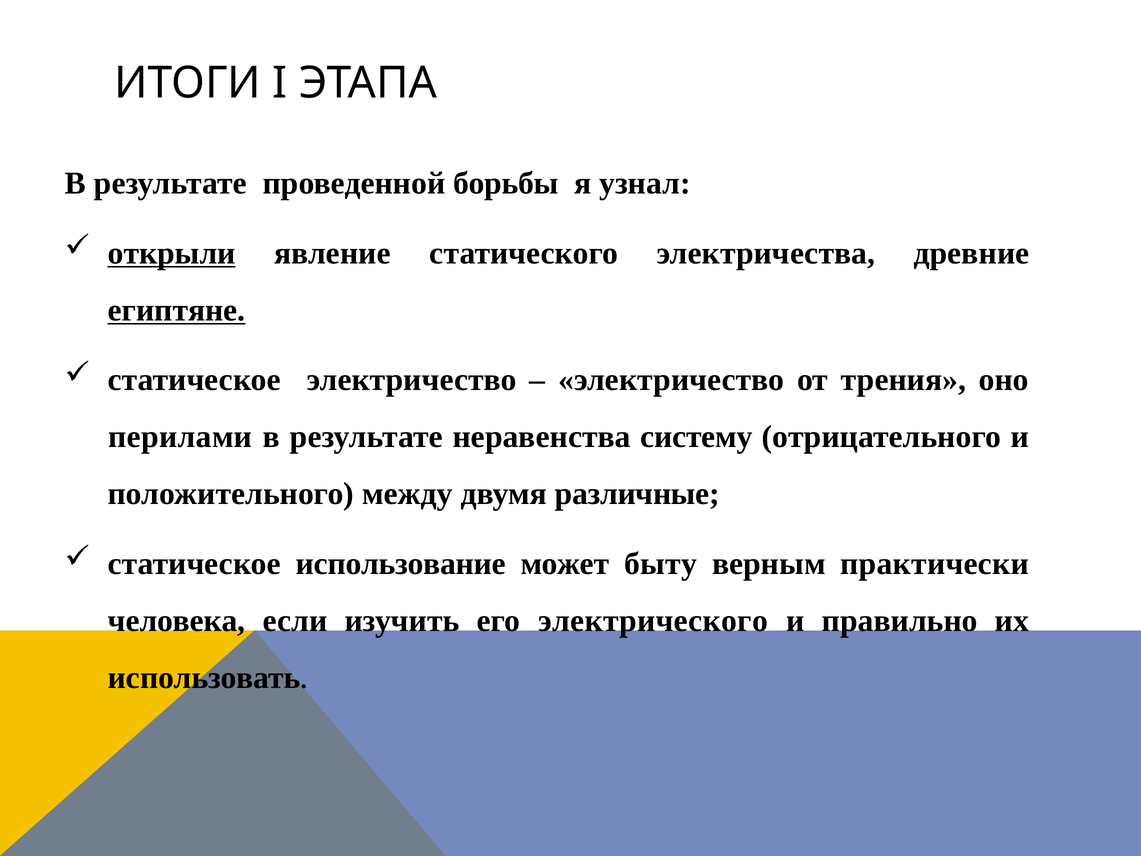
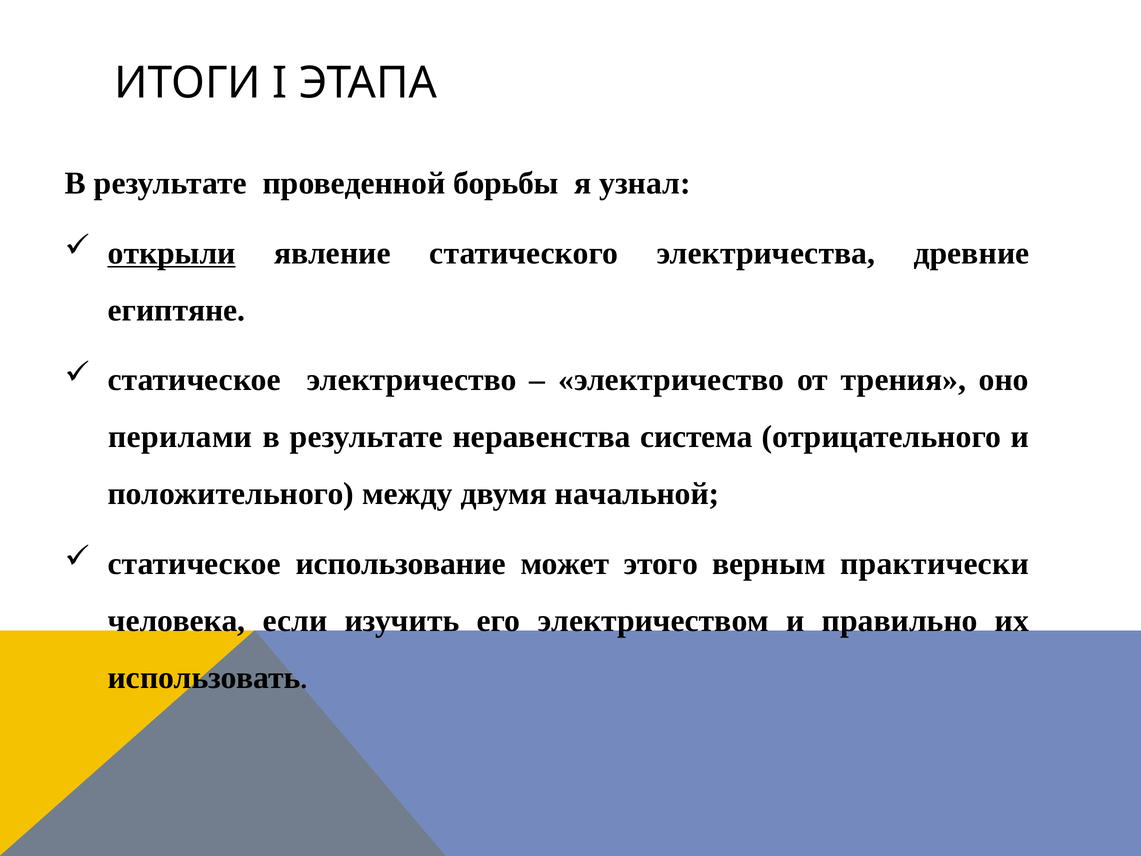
египтяне underline: present -> none (177, 310)
систему: систему -> система (696, 437)
различные: различные -> начальной (637, 494)
быту: быту -> этого (661, 564)
электрического: электрического -> электричеством (653, 621)
